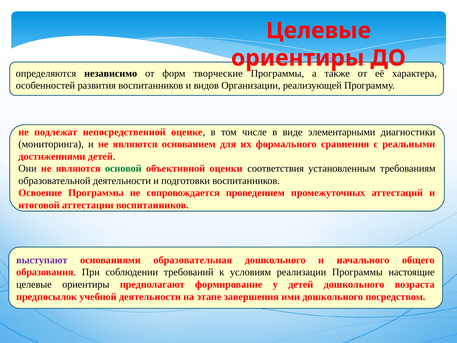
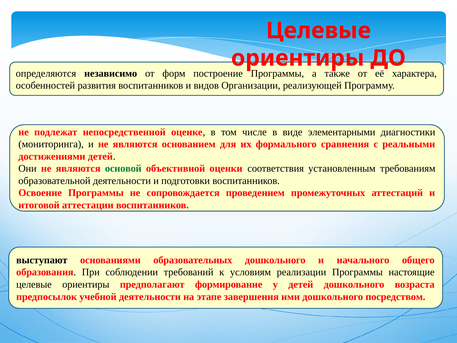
творческие: творческие -> построение (218, 73)
выступают colour: purple -> black (42, 260)
образовательная: образовательная -> образовательных (193, 260)
